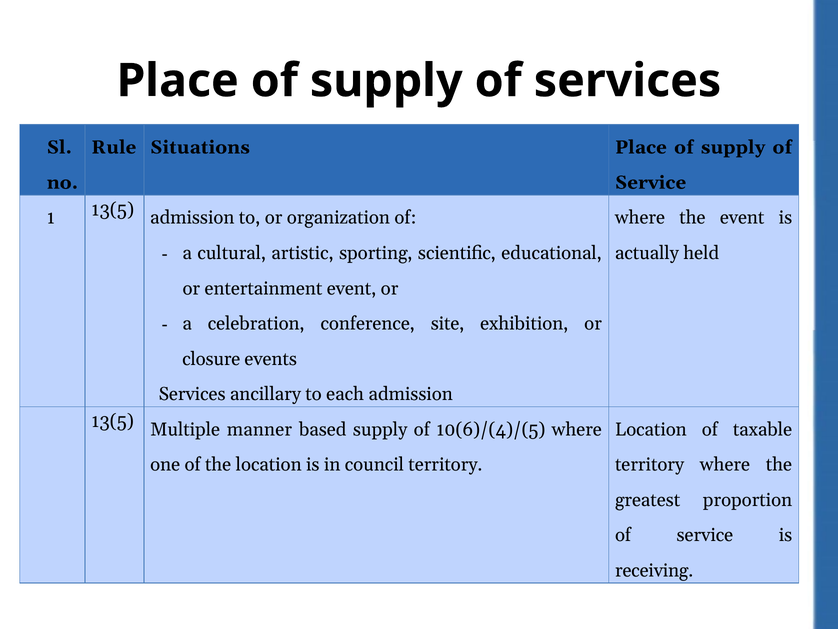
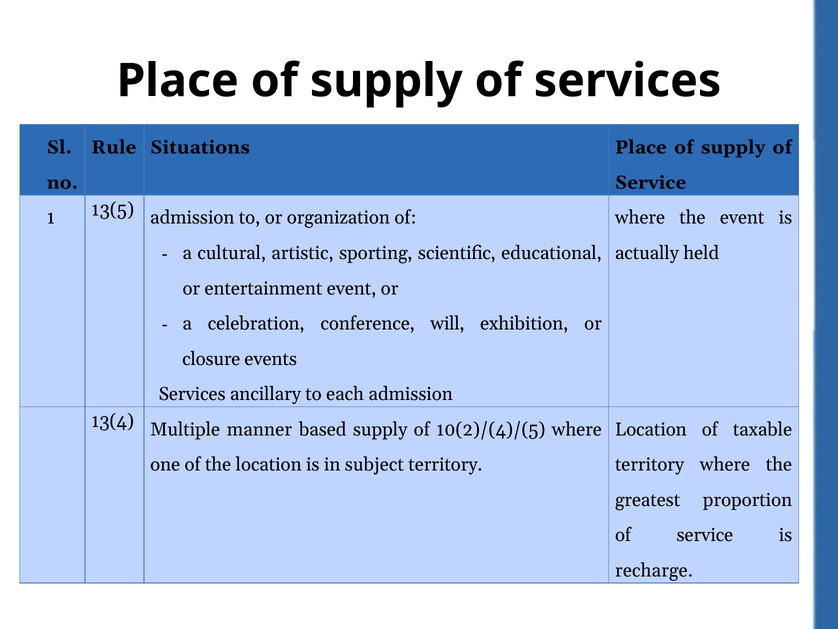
site: site -> will (448, 323)
13(5: 13(5 -> 13(4 (113, 421)
10(6)/(4)/(5: 10(6)/(4)/(5 -> 10(2)/(4)/(5 (491, 429)
council: council -> subject (374, 464)
receiving: receiving -> recharge (654, 570)
